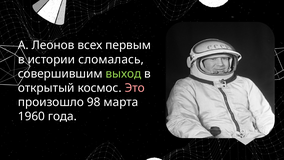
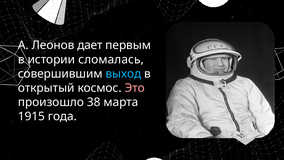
всех: всех -> дает (90, 45)
выход colour: light green -> light blue (123, 74)
98: 98 -> 38 (94, 102)
1960: 1960 -> 1915 (31, 116)
